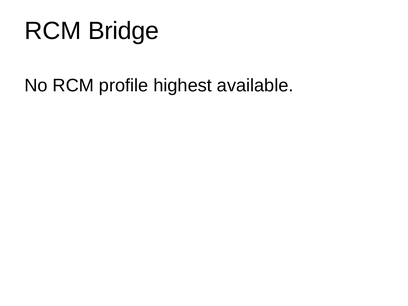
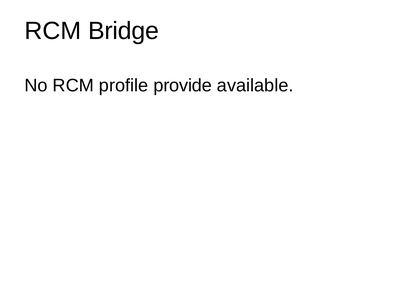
highest: highest -> provide (183, 86)
